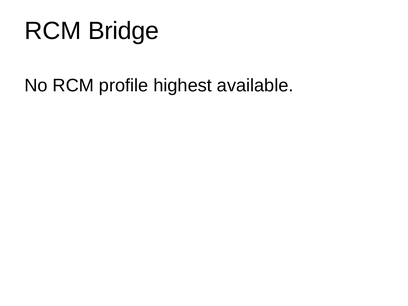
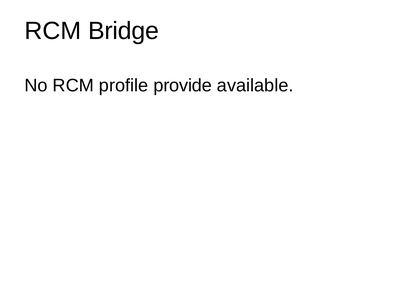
highest: highest -> provide (183, 86)
